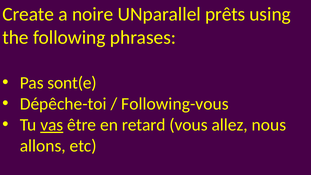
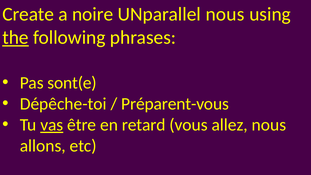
UNparallel prêts: prêts -> nous (225, 14)
the underline: none -> present (15, 37)
Following-vous: Following-vous -> Préparent-vous (175, 104)
